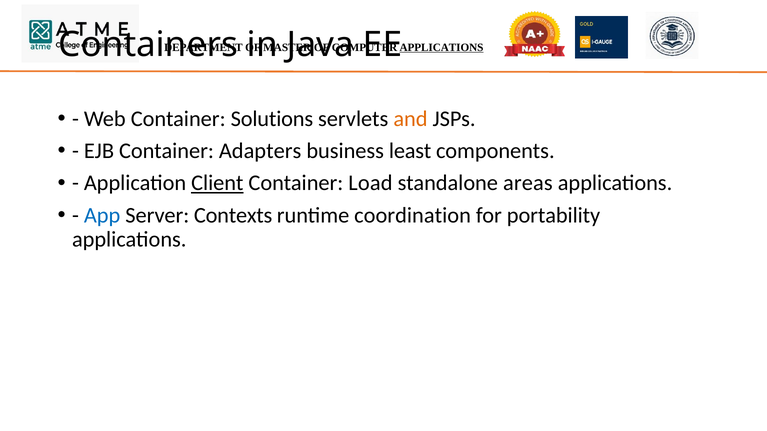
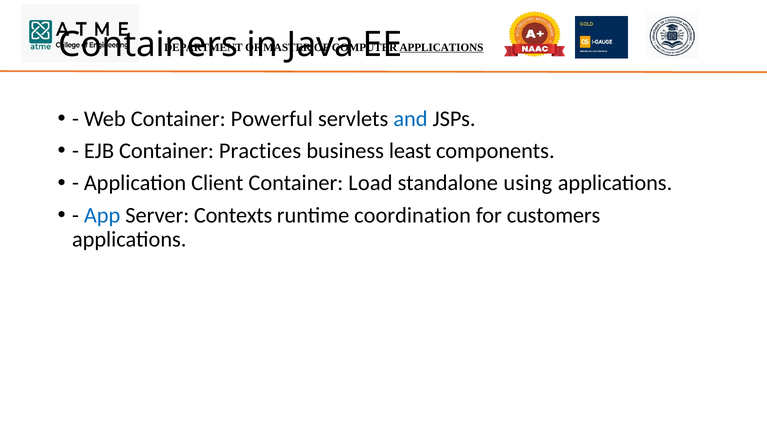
Solutions: Solutions -> Powerful (272, 119)
and colour: orange -> blue (410, 119)
Adapters: Adapters -> Practices (260, 151)
Client underline: present -> none (217, 183)
areas: areas -> using (528, 183)
portability: portability -> customers (554, 215)
